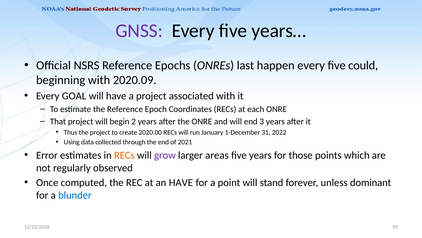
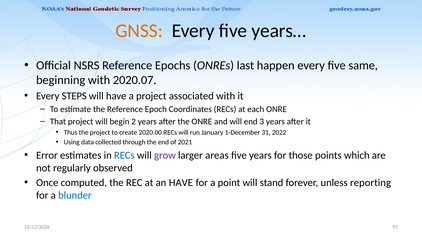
GNSS colour: purple -> orange (139, 31)
could: could -> same (363, 65)
2020.09: 2020.09 -> 2020.07 (135, 80)
GOAL: GOAL -> STEPS (74, 96)
RECs colour: orange -> blue (124, 155)
dominant: dominant -> reporting (371, 182)
